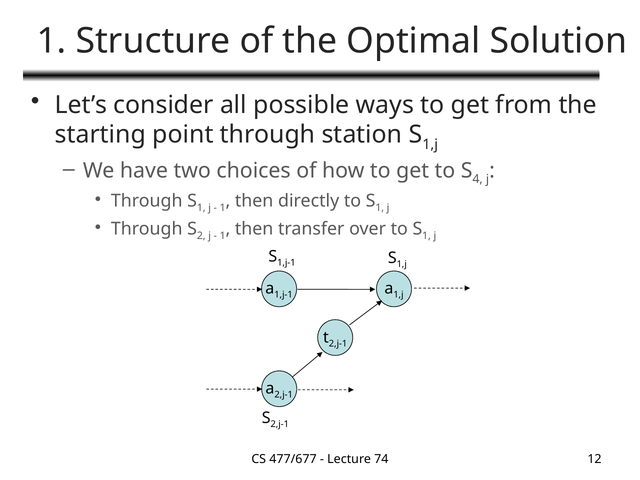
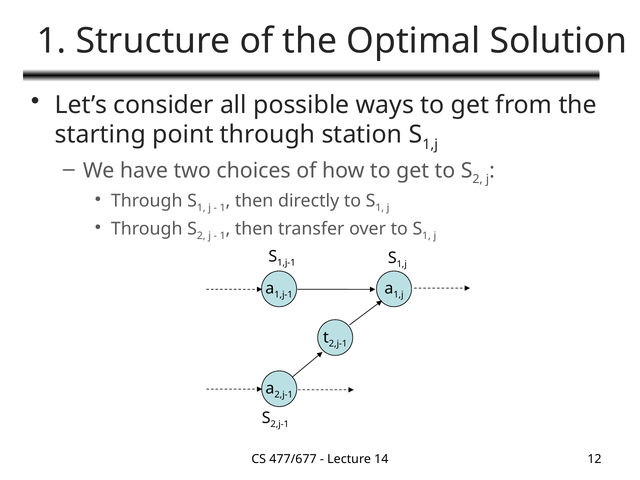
4: 4 -> 2 (478, 179)
74: 74 -> 14 (381, 459)
